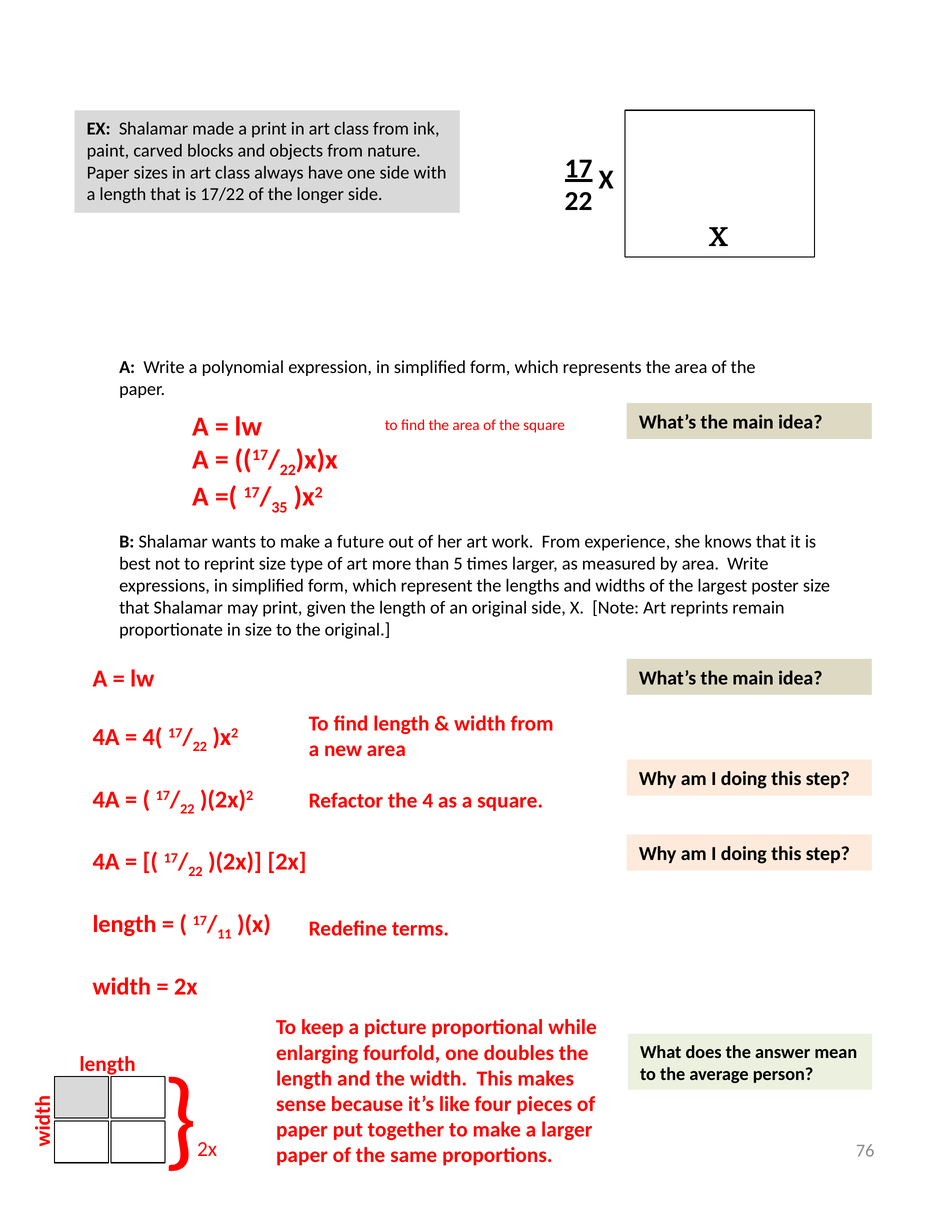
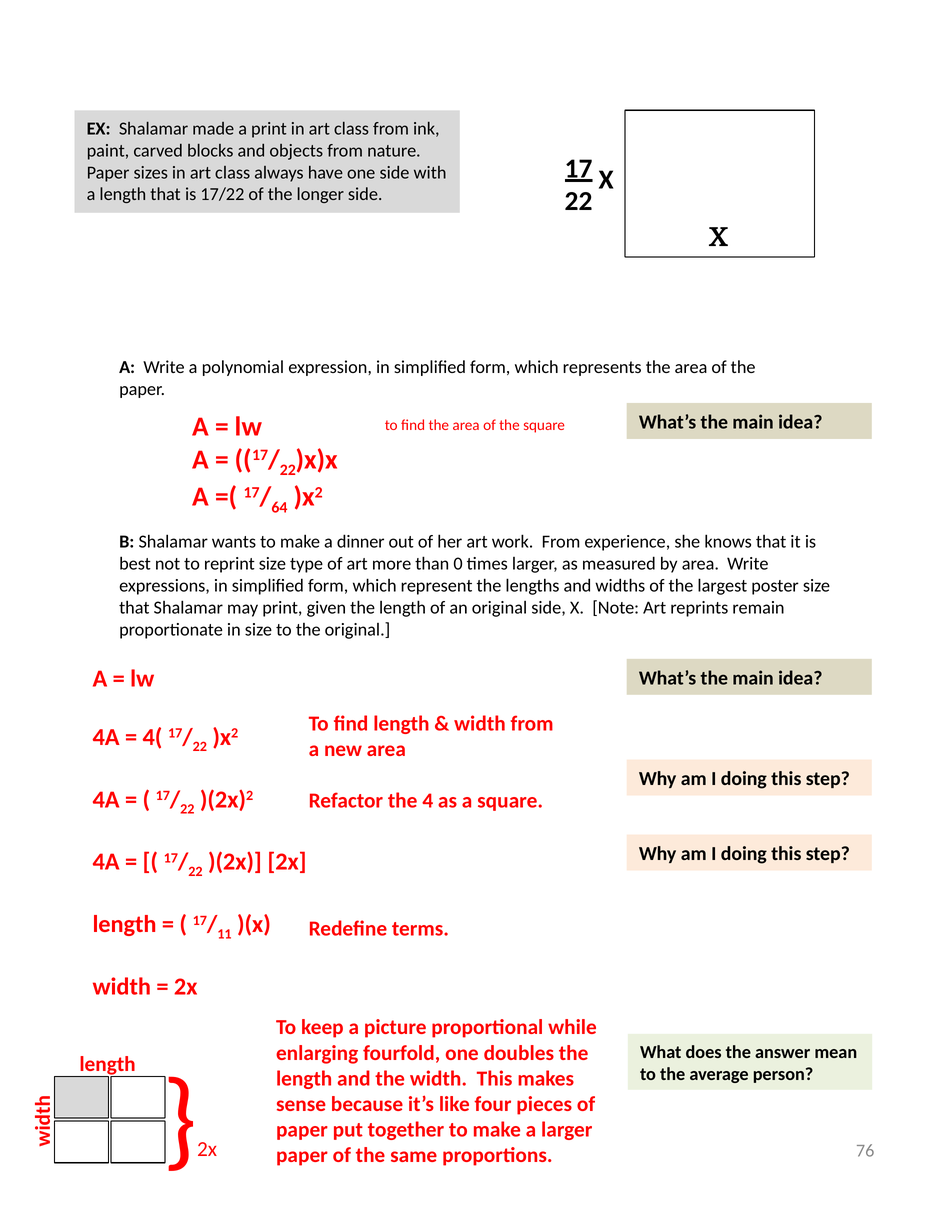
35: 35 -> 64 (279, 508)
future: future -> dinner (361, 542)
5: 5 -> 0 (458, 564)
